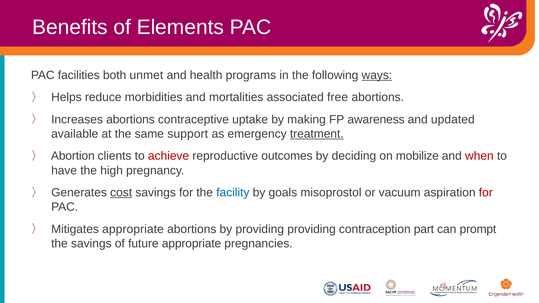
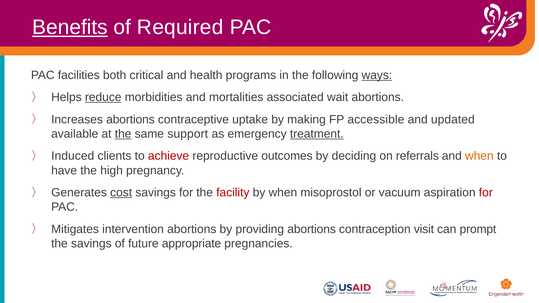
Benefits underline: none -> present (70, 27)
Elements: Elements -> Required (180, 27)
unmet: unmet -> critical (146, 75)
reduce underline: none -> present (103, 97)
free: free -> wait (338, 97)
awareness: awareness -> accessible (376, 120)
the underline: none -> present (123, 134)
Abortion: Abortion -> Induced (73, 156)
mobilize: mobilize -> referrals (417, 156)
when colour: red -> orange (479, 156)
facility colour: blue -> red (233, 193)
by goals: goals -> when (283, 193)
Mitigates appropriate: appropriate -> intervention (133, 229)
providing providing: providing -> abortions (312, 229)
part: part -> visit (424, 229)
